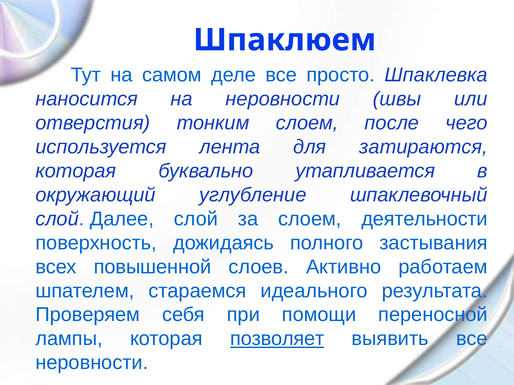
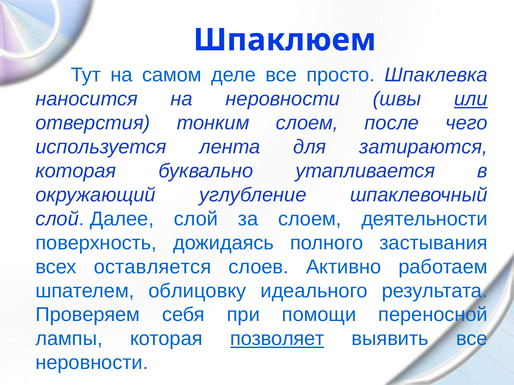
или underline: none -> present (471, 99)
повышенной: повышенной -> оставляется (152, 267)
стараемся: стараемся -> облицовку (197, 291)
